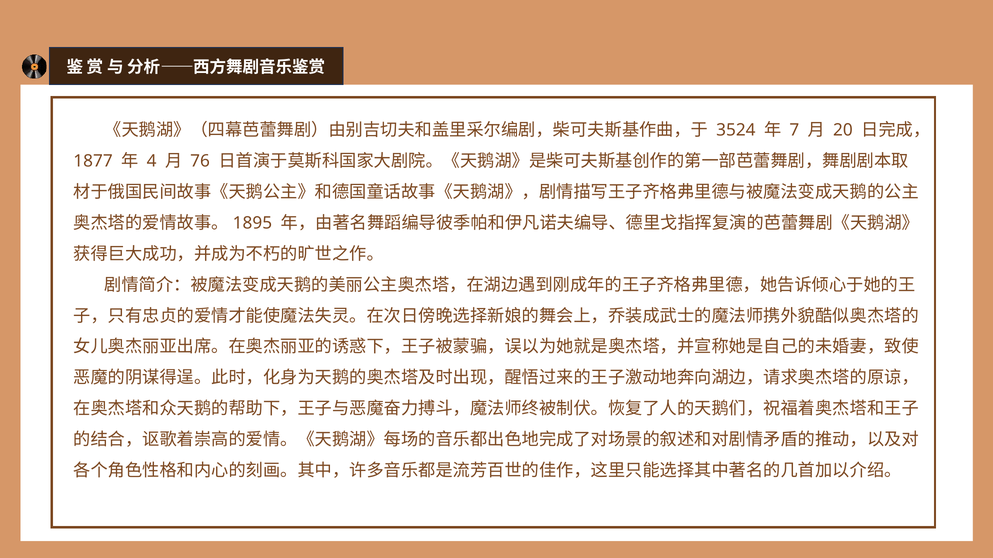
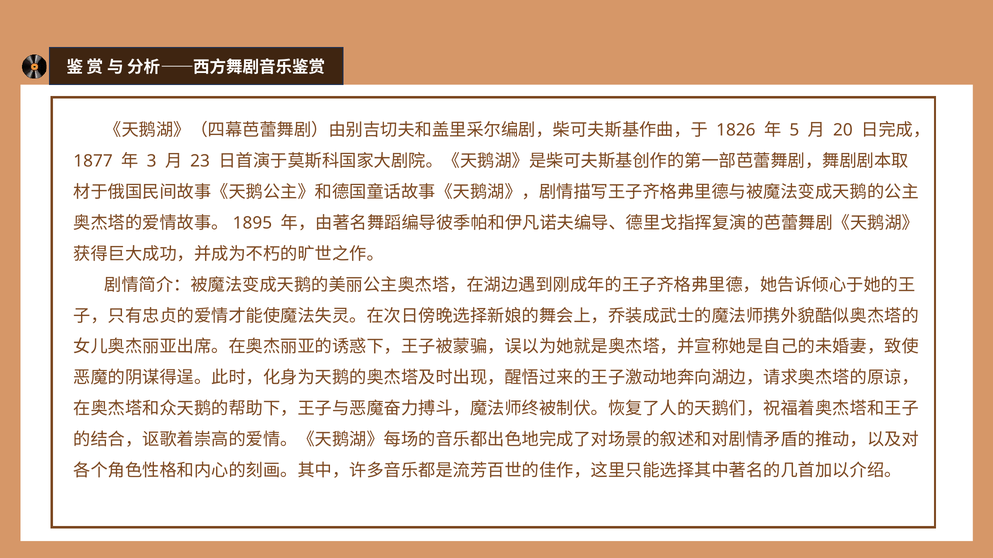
3524: 3524 -> 1826 (736, 130)
7: 7 -> 5 (794, 130)
4: 4 -> 3 (152, 161)
76: 76 -> 23 (200, 161)
